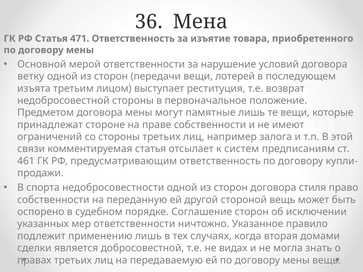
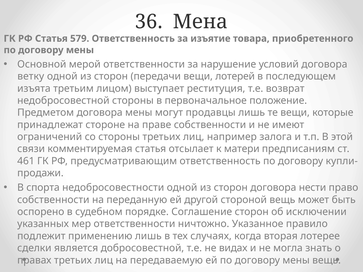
471: 471 -> 579 (80, 39)
памятные: памятные -> продавцы (211, 113)
систем: систем -> матери (242, 149)
стиля: стиля -> нести (313, 188)
домами: домами -> лотерее (320, 236)
